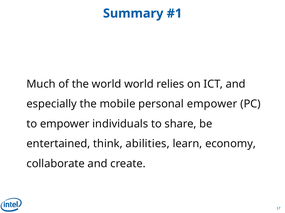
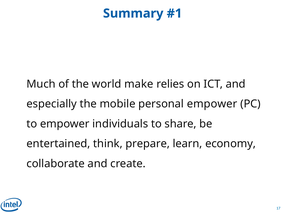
world world: world -> make (139, 84)
abilities: abilities -> prepare (148, 144)
